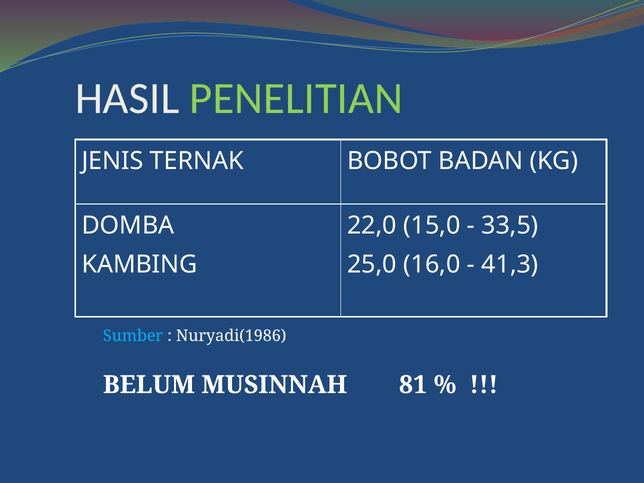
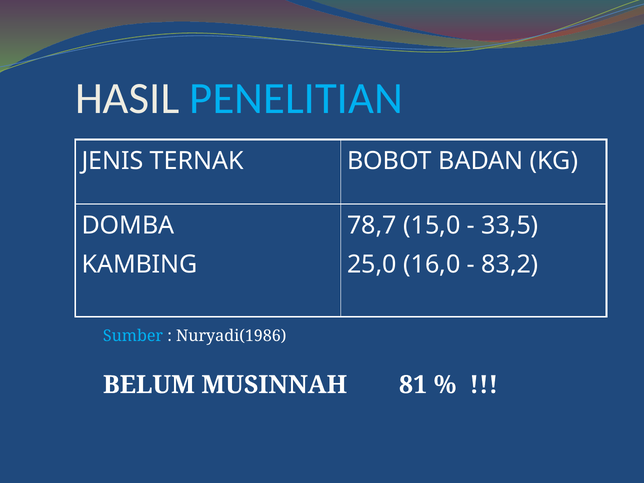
PENELITIAN colour: light green -> light blue (296, 99)
22,0: 22,0 -> 78,7 (372, 226)
41,3: 41,3 -> 83,2 (510, 265)
